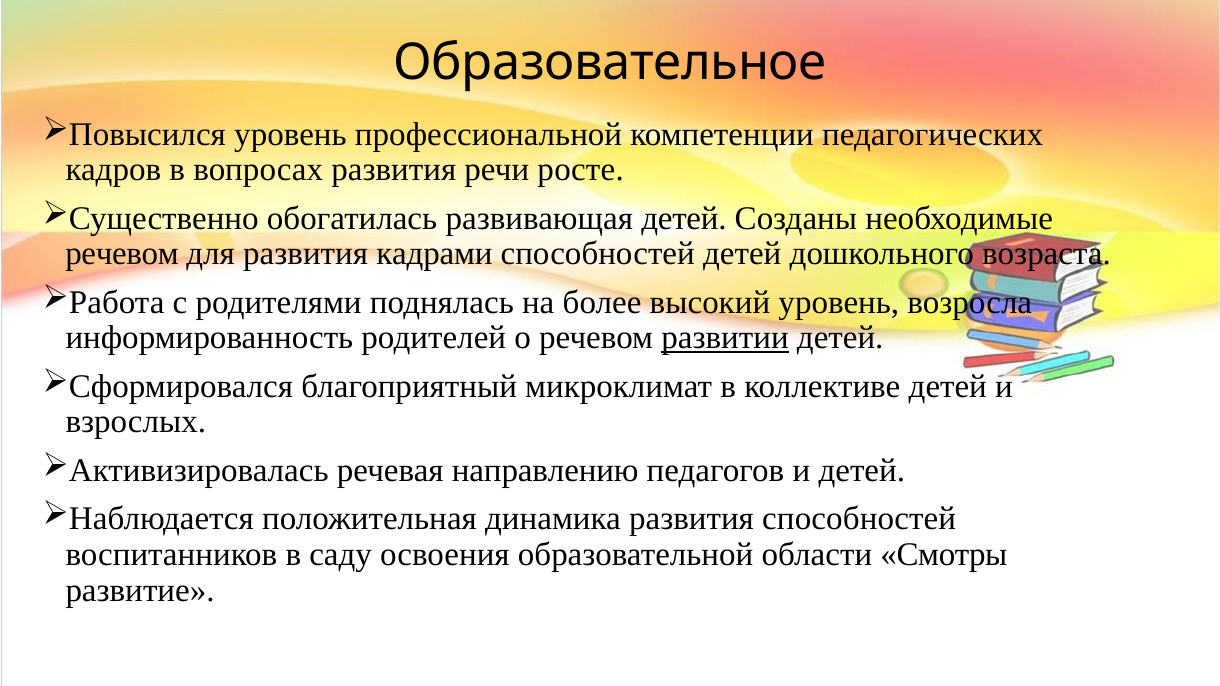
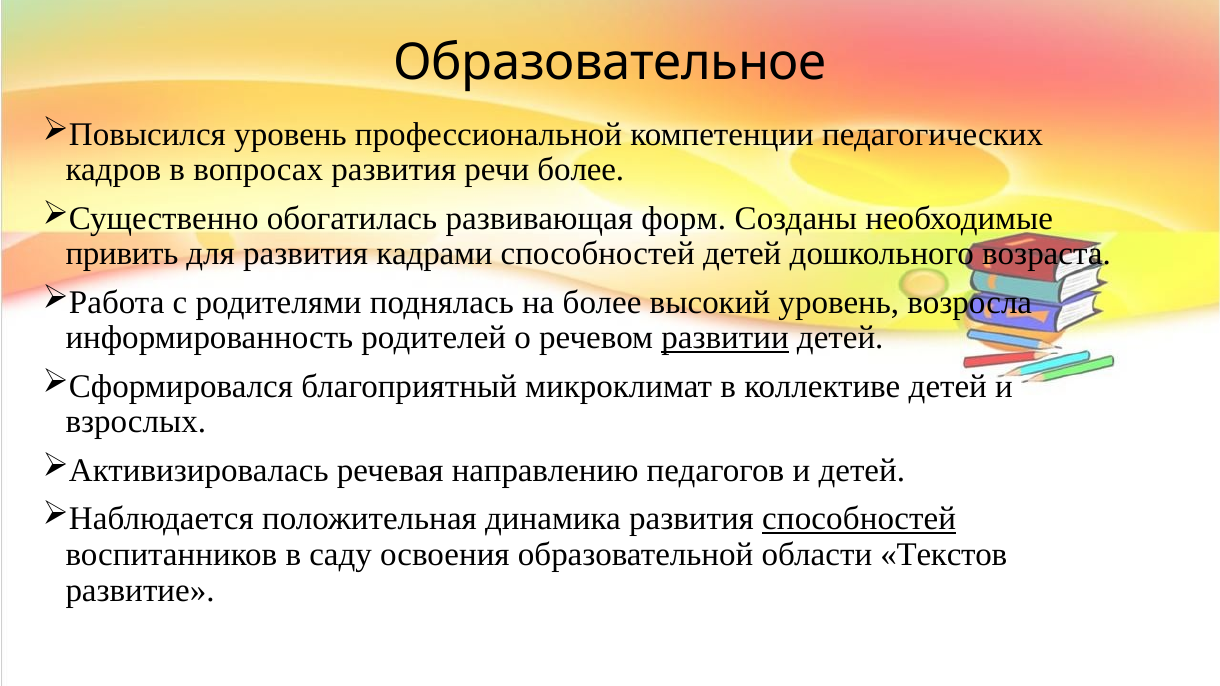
речи росте: росте -> более (581, 170)
развивающая детей: детей -> форм (684, 218)
речевом: речевом -> привить (122, 254)
способностей underline: none -> present (859, 519)
Смотры: Смотры -> Текстов (944, 555)
